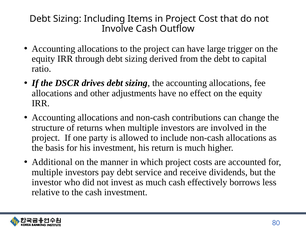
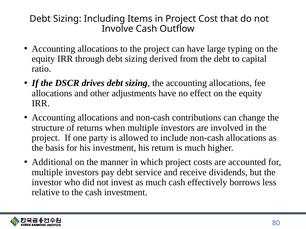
trigger: trigger -> typing (240, 49)
